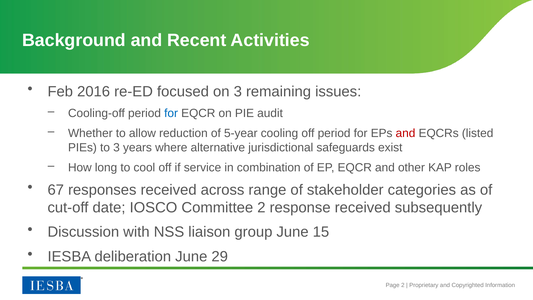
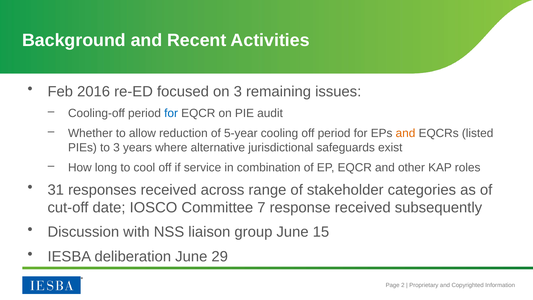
and colour: red -> orange (405, 133)
67: 67 -> 31 (56, 190)
Committee 2: 2 -> 7 (261, 207)
